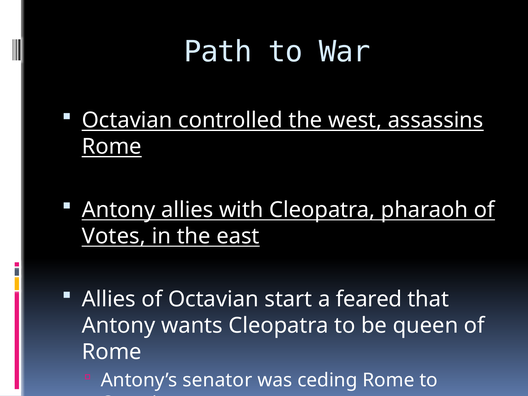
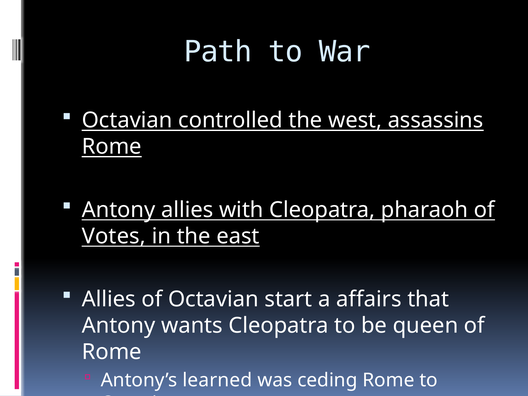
feared: feared -> affairs (369, 299)
senator: senator -> learned (217, 380)
